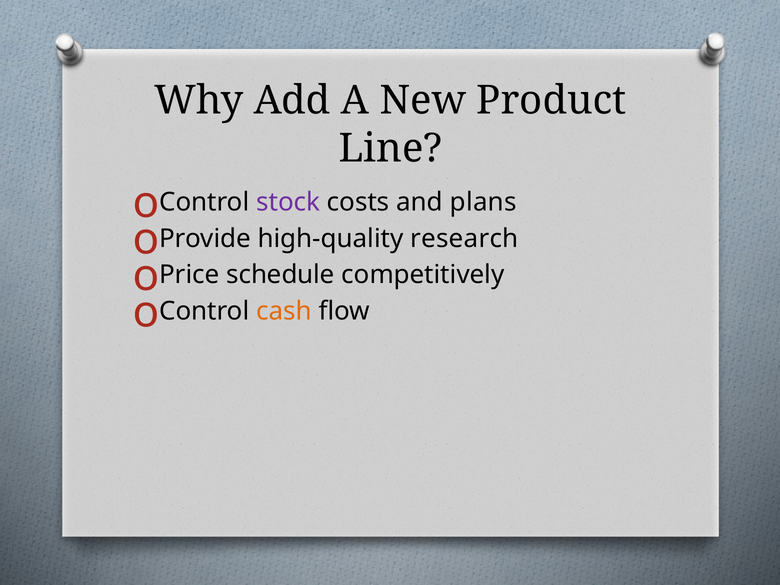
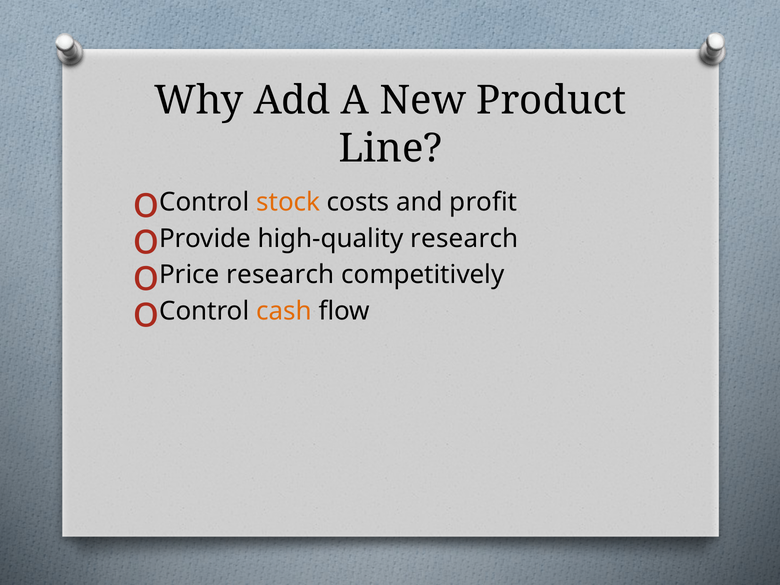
stock colour: purple -> orange (288, 202)
plans: plans -> profit (483, 202)
Price schedule: schedule -> research (280, 275)
